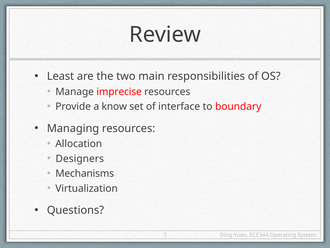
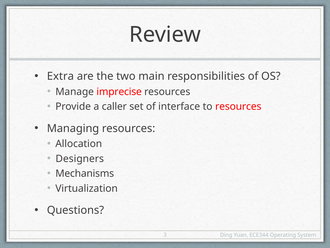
Least: Least -> Extra (60, 76)
know: know -> caller (114, 106)
to boundary: boundary -> resources (238, 106)
